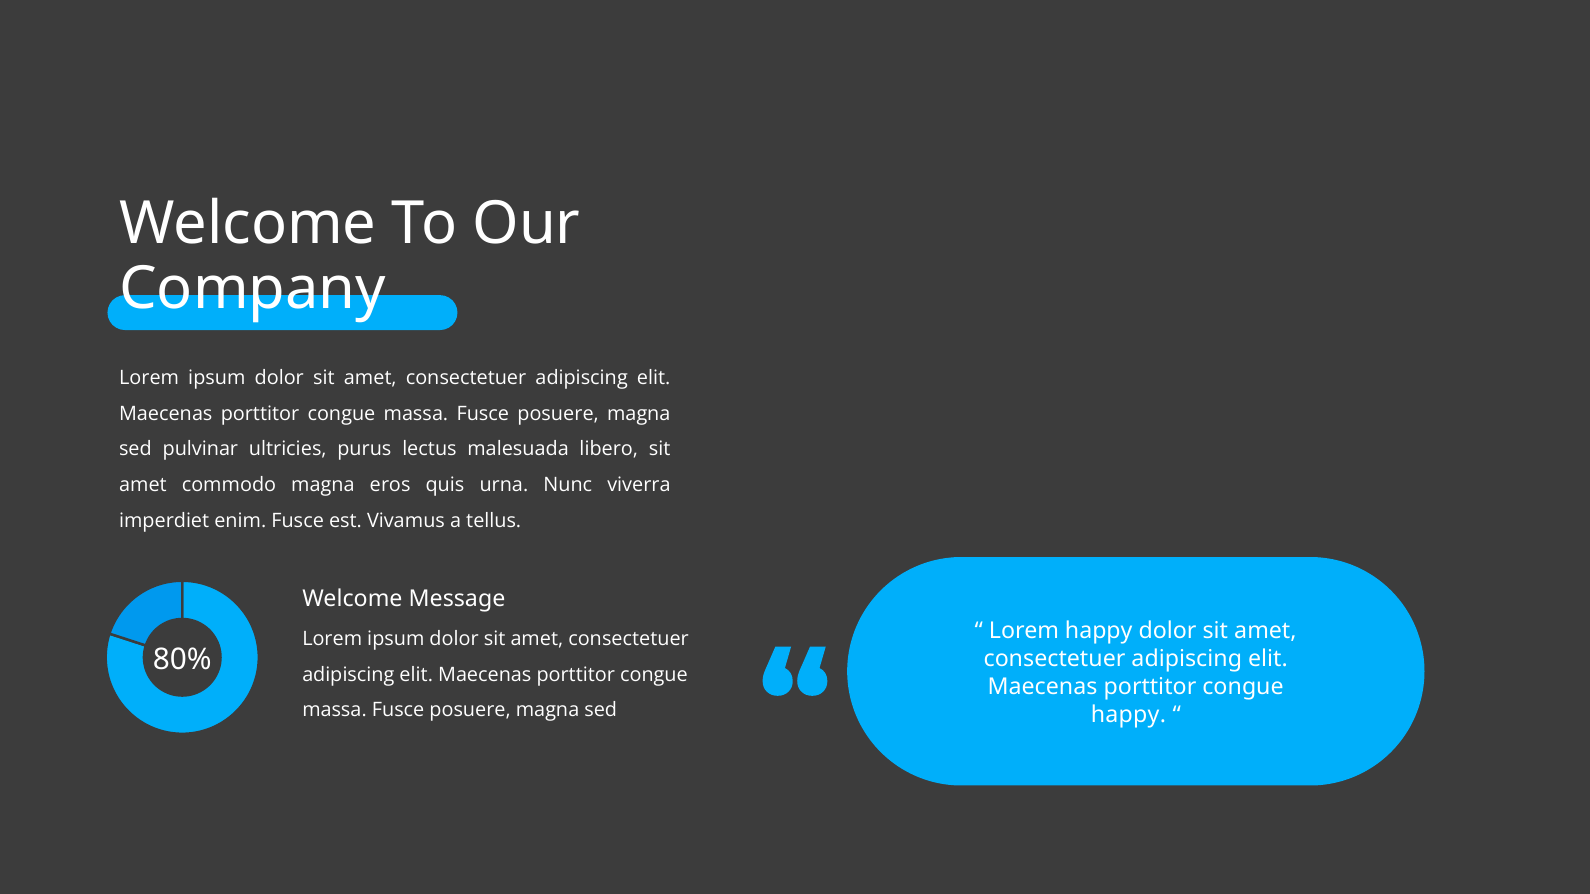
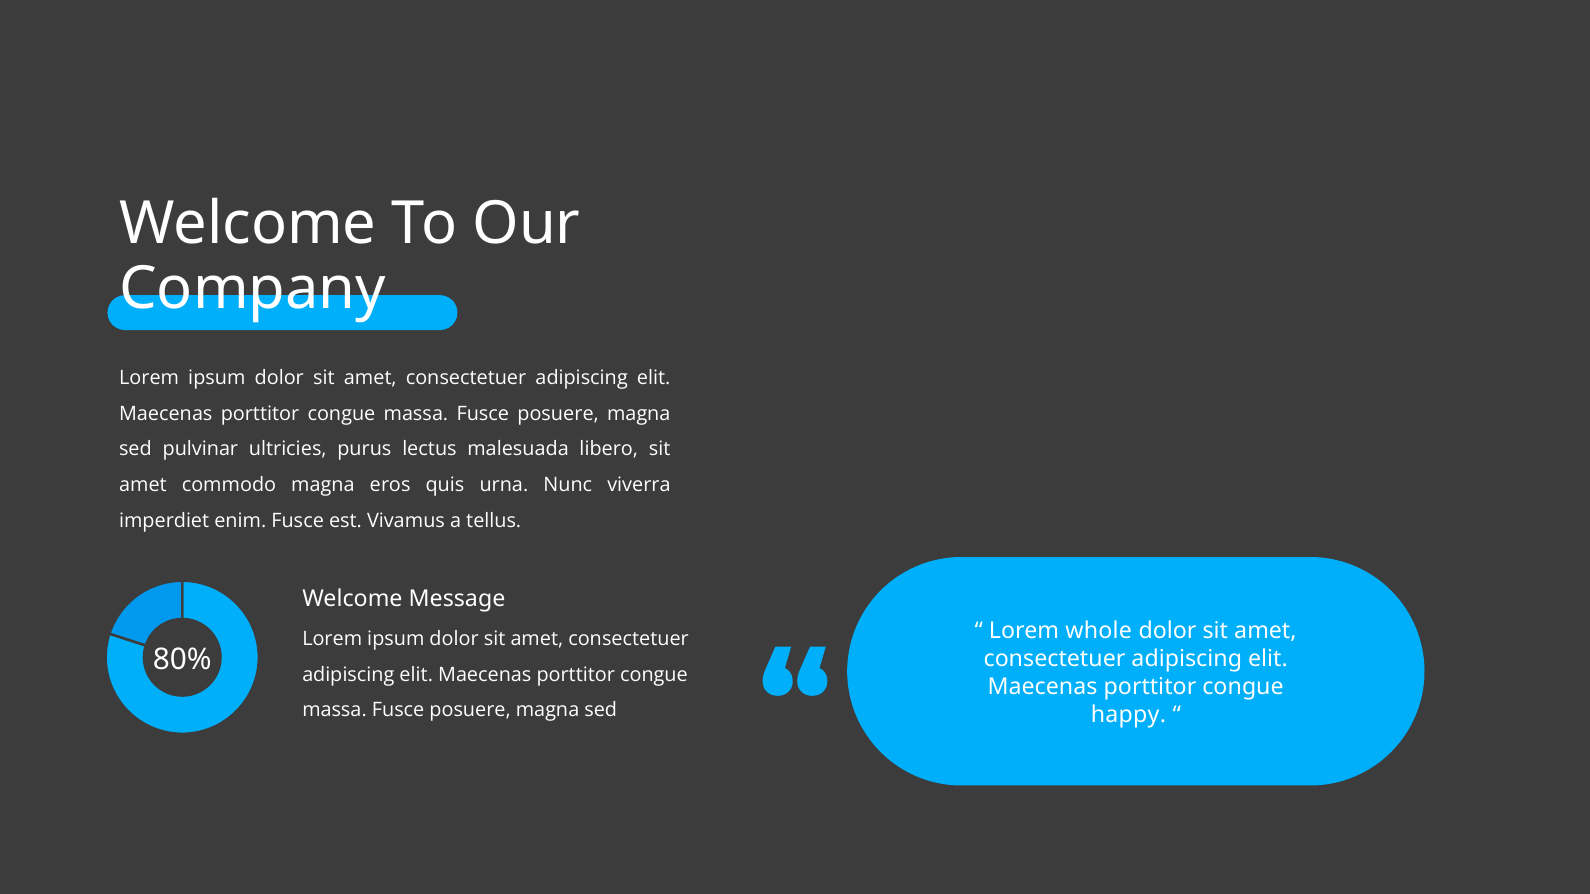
Lorem happy: happy -> whole (1099, 631)
